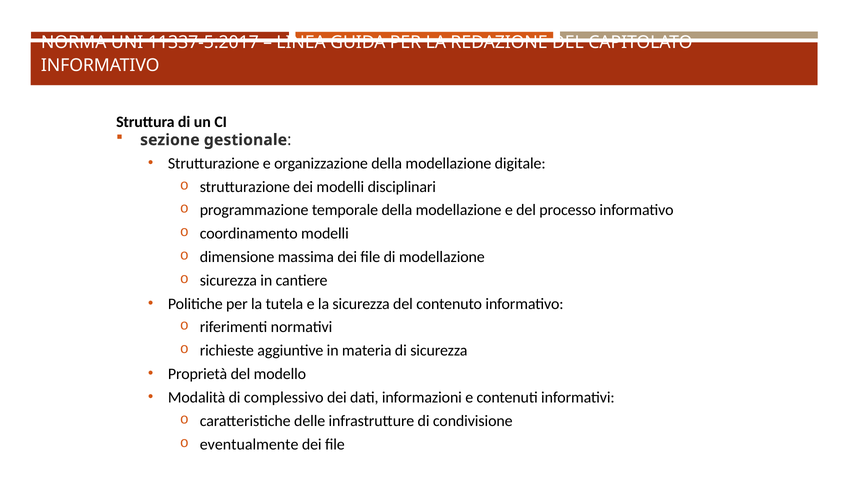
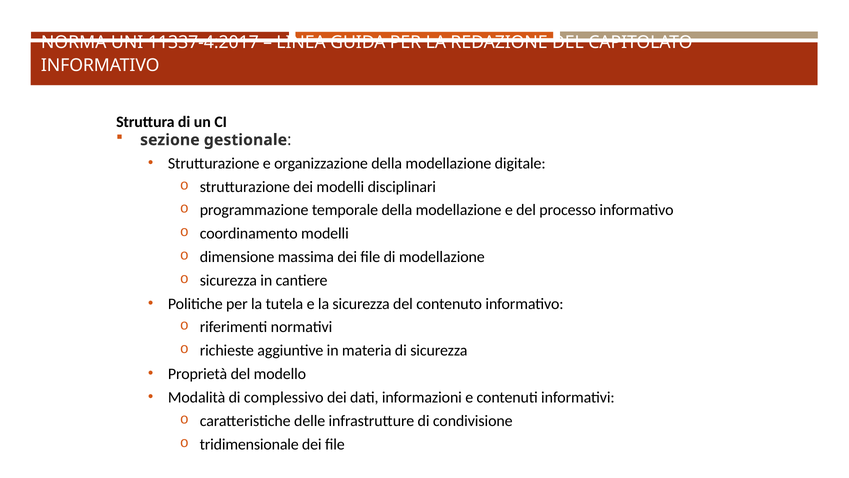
11337-5:2017: 11337-5:2017 -> 11337-4:2017 (203, 42)
eventualmente: eventualmente -> tridimensionale (249, 444)
